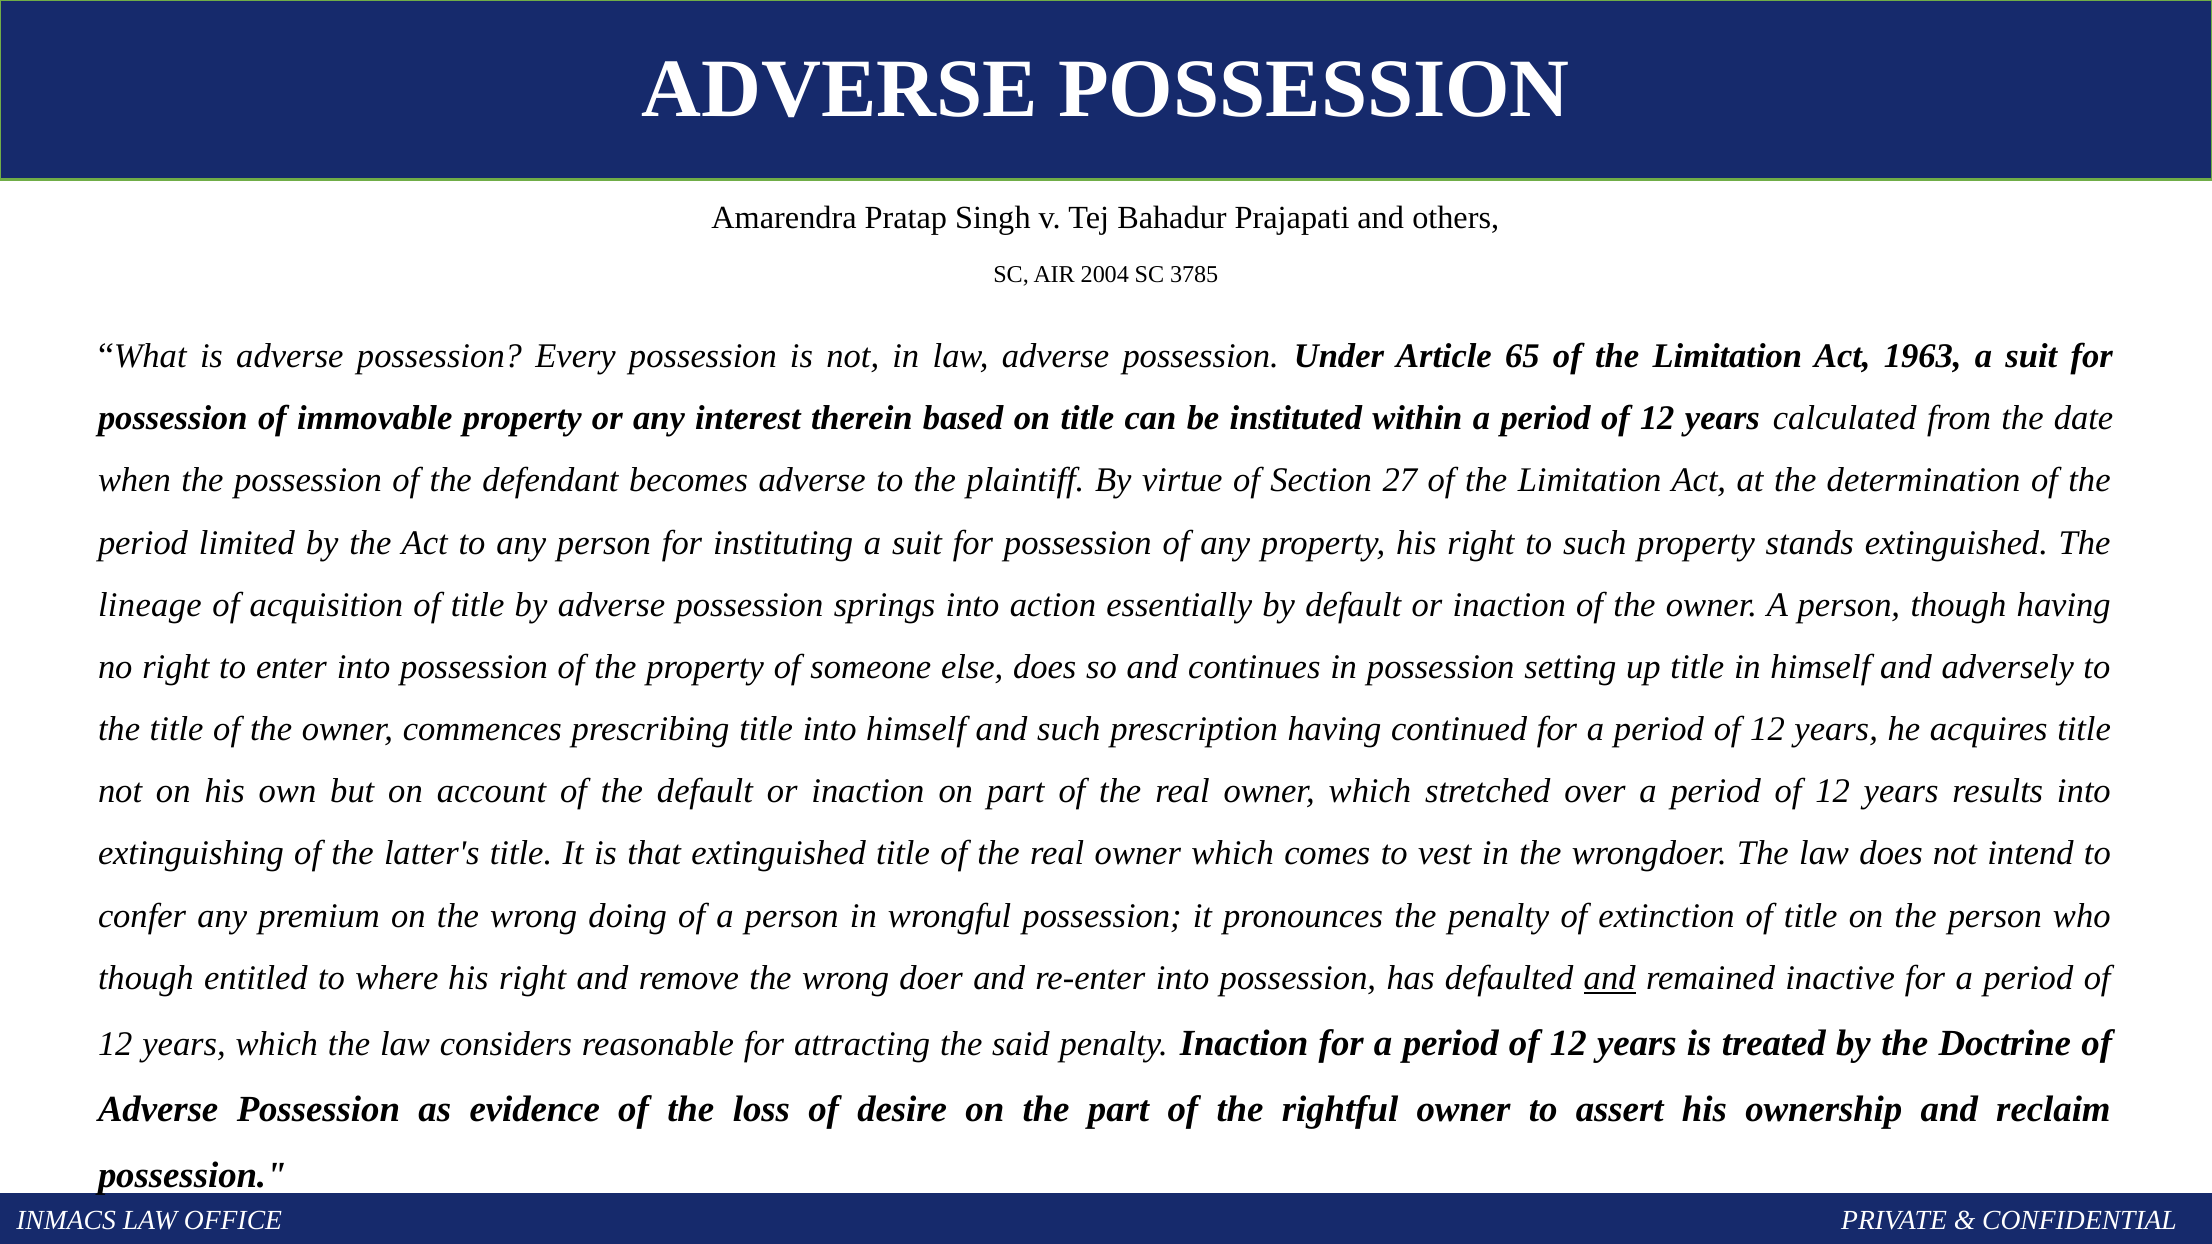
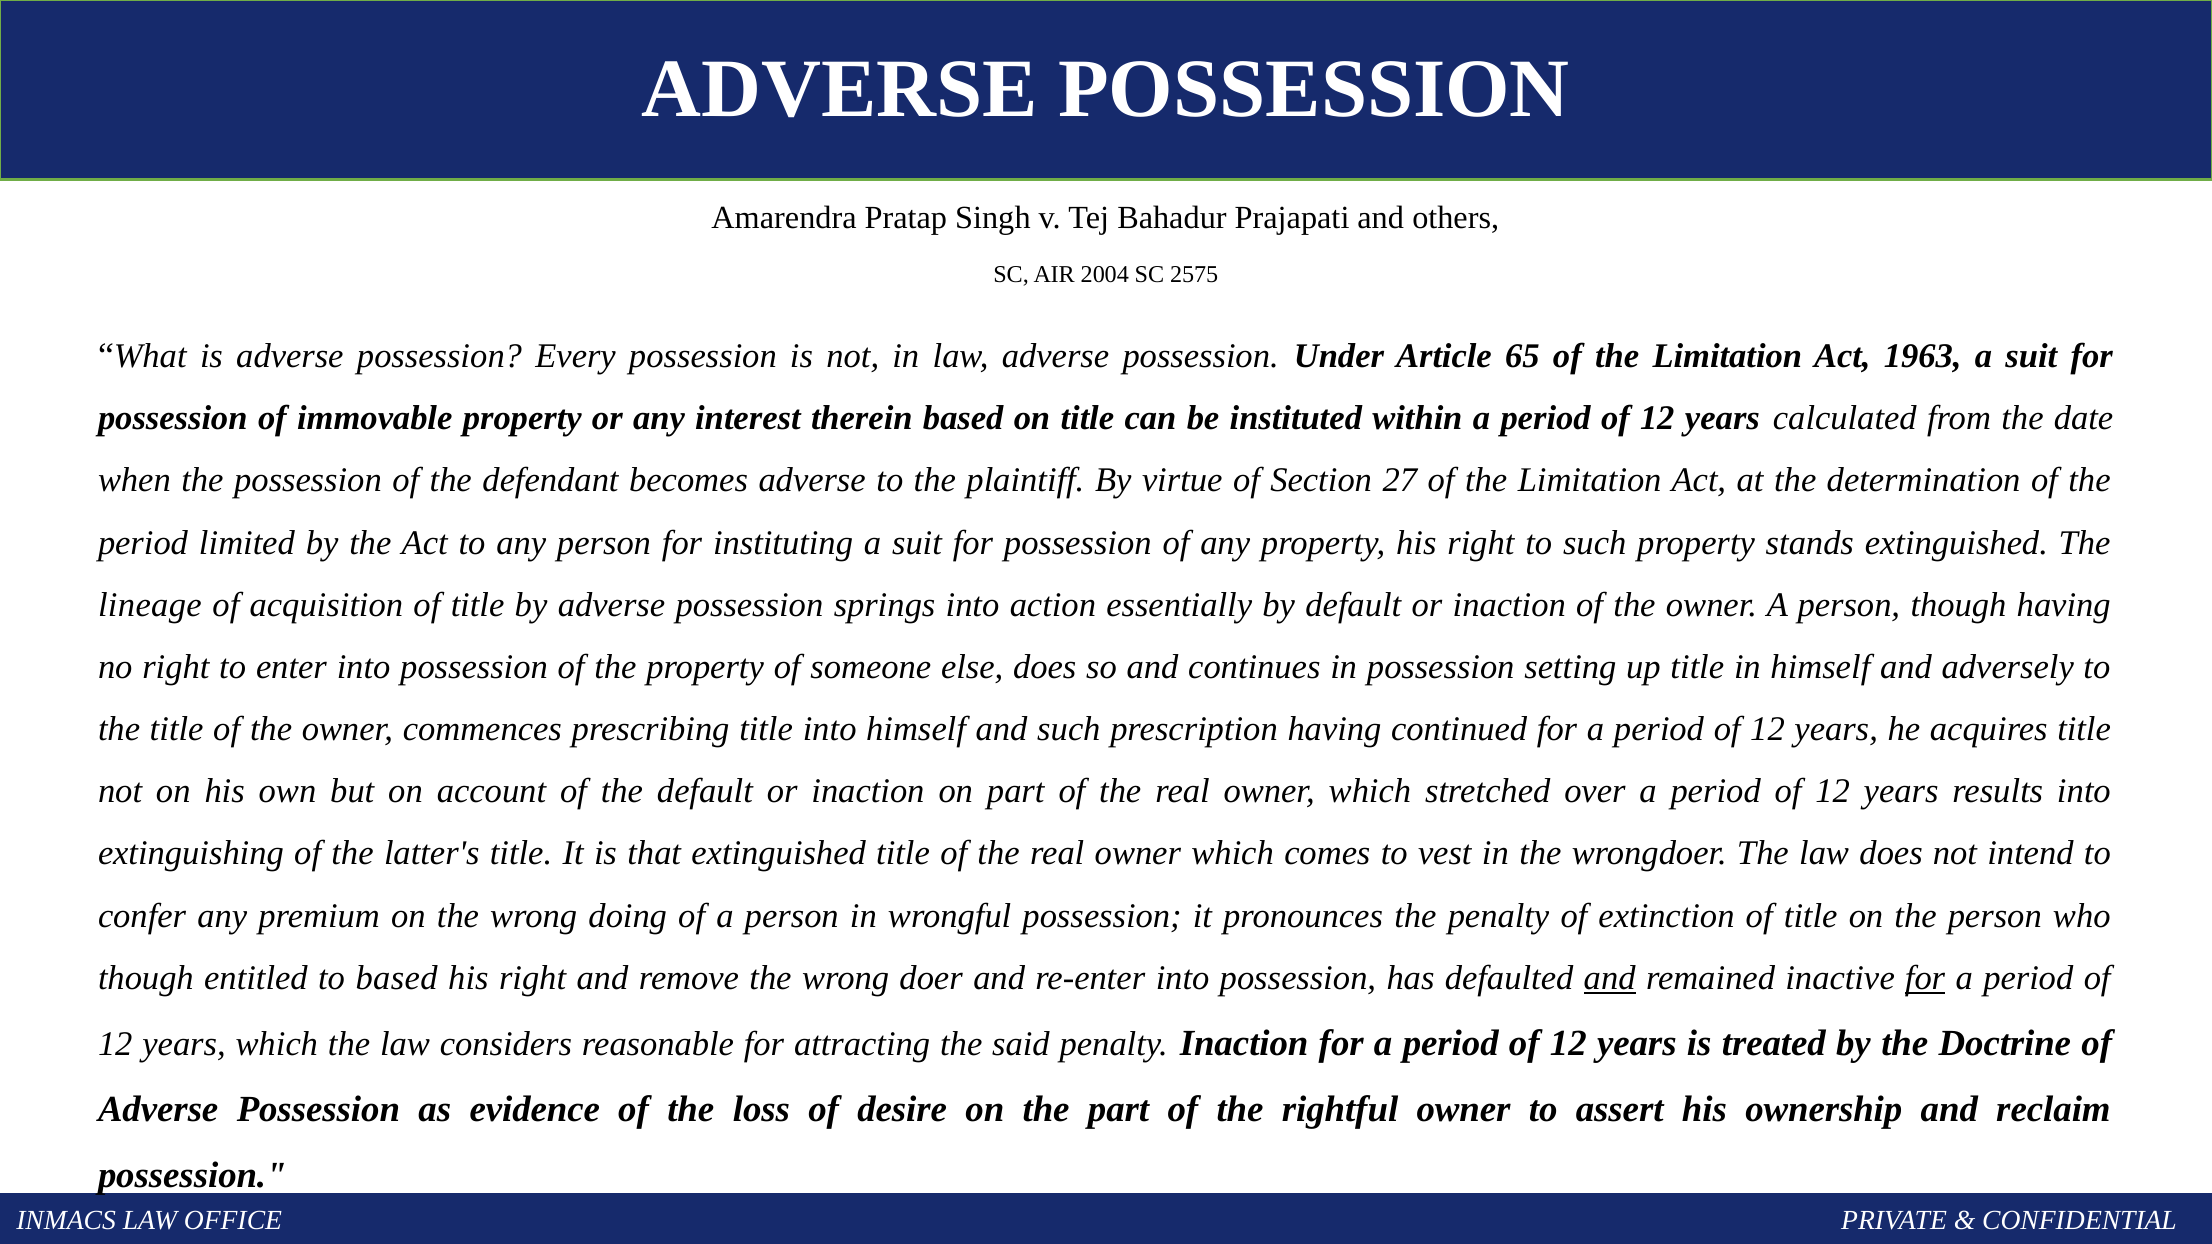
3785: 3785 -> 2575 (1194, 275)
to where: where -> based (397, 978)
for underline: none -> present (1925, 978)
